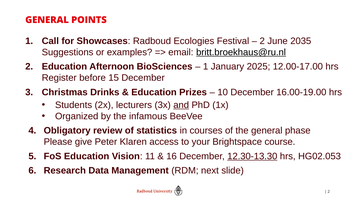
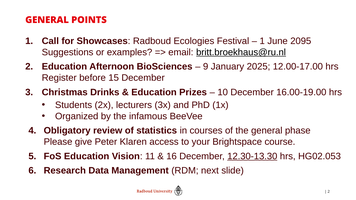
2: 2 -> 1 (262, 41)
2035: 2035 -> 2095 (301, 41)
1: 1 -> 9 (206, 67)
and underline: present -> none (181, 105)
